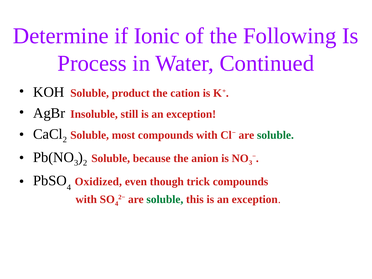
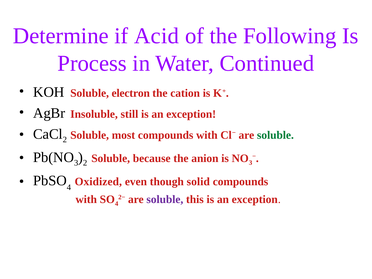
Ionic: Ionic -> Acid (157, 36)
product: product -> electron (131, 93)
trick: trick -> solid (198, 182)
soluble colour: green -> purple (165, 199)
